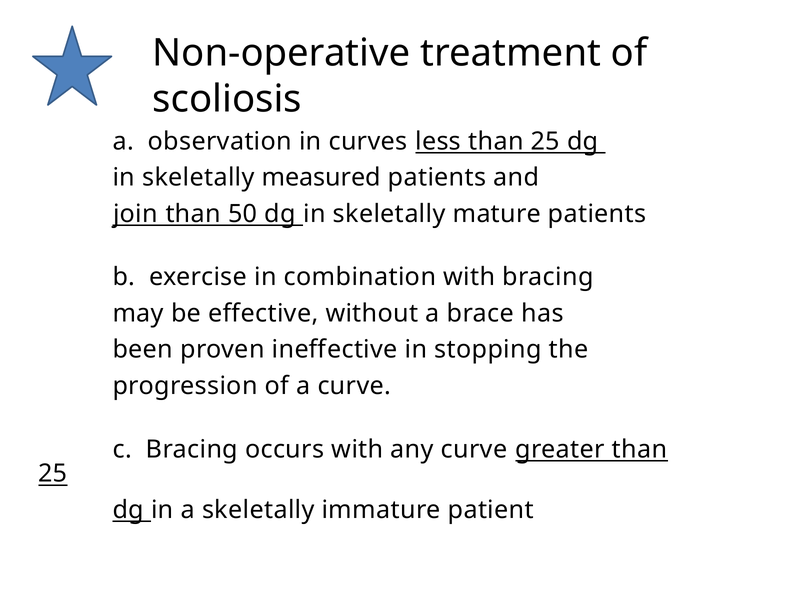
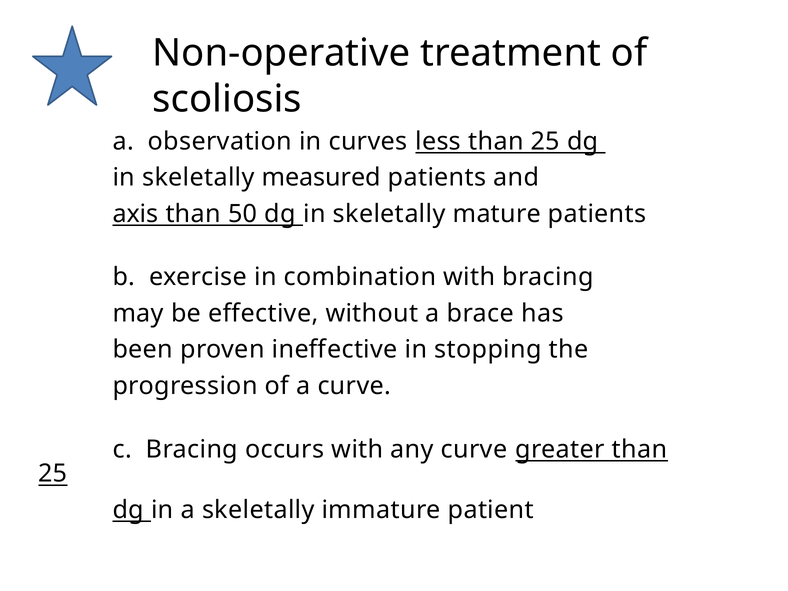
join: join -> axis (136, 214)
